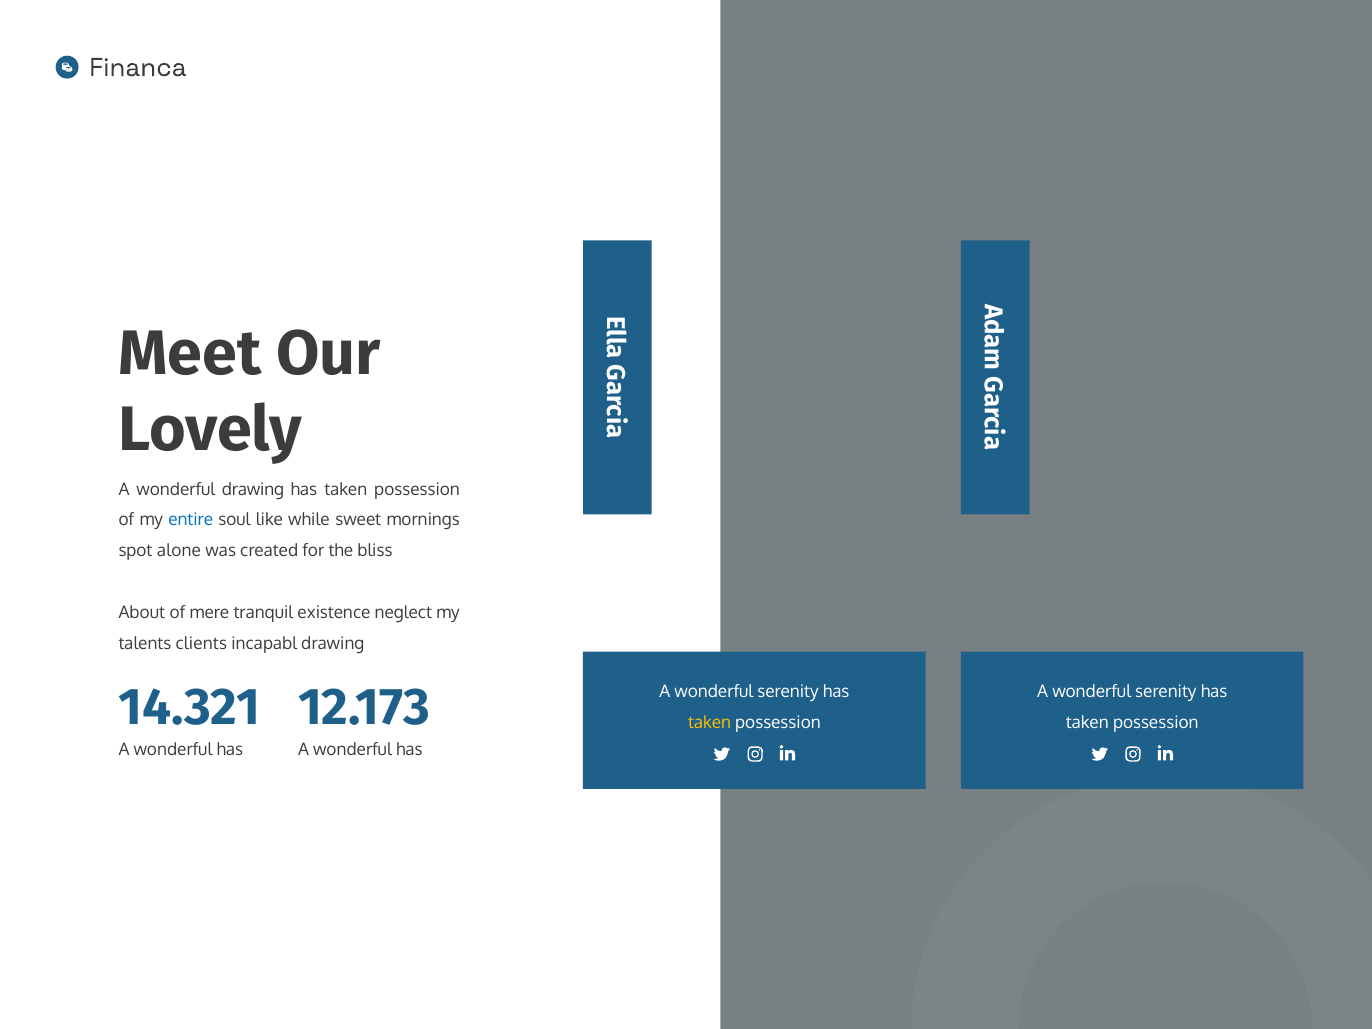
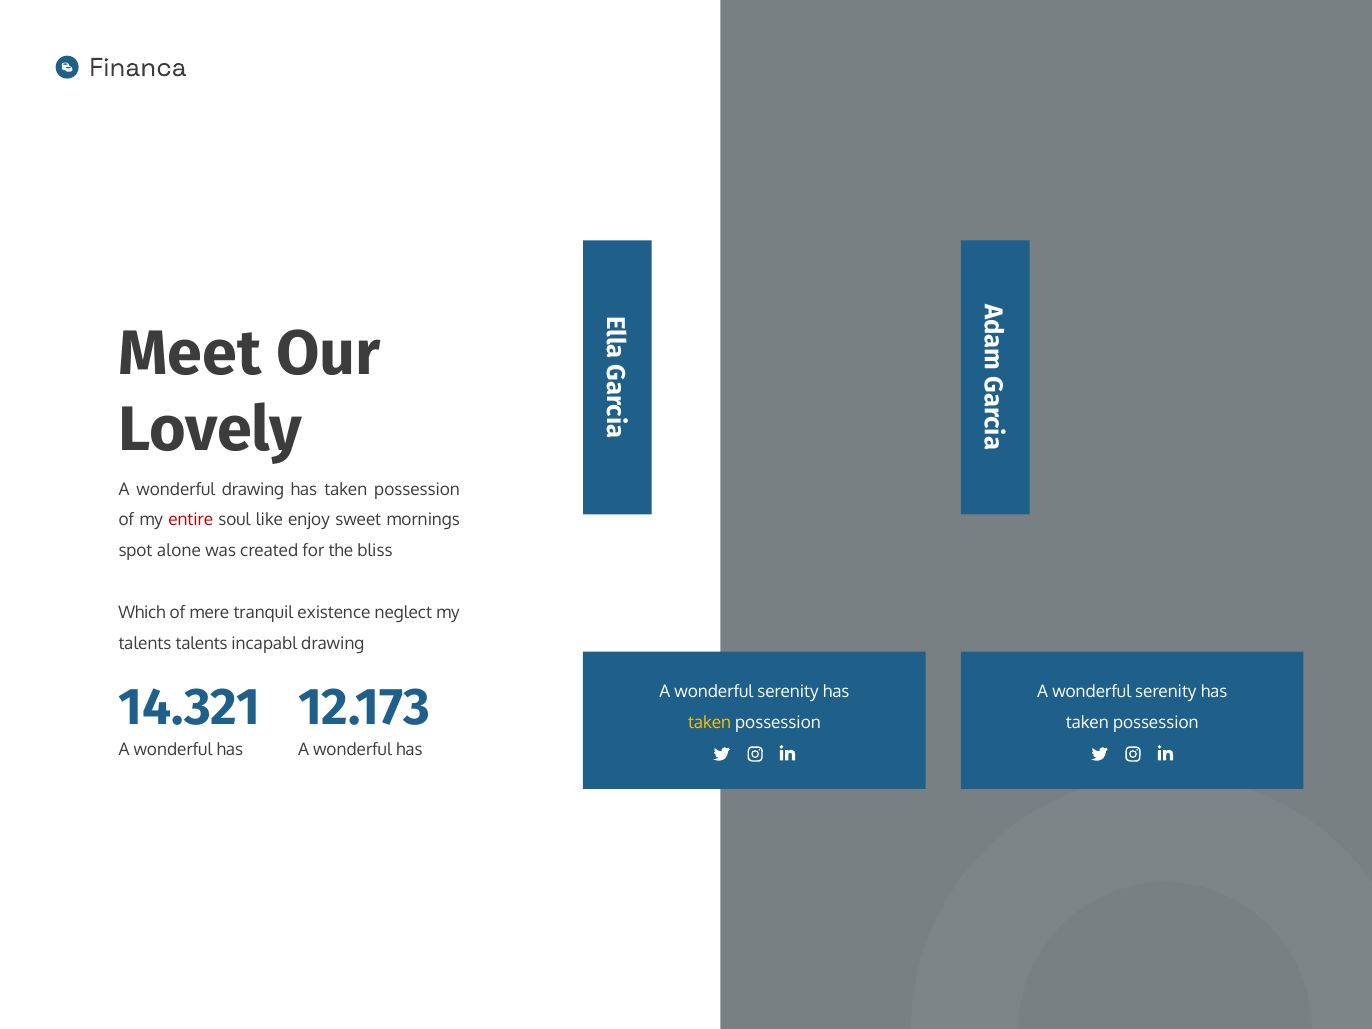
entire colour: blue -> red (191, 520)
while: while -> enjoy (309, 520)
About: About -> Which (142, 613)
talents clients: clients -> talents (202, 644)
